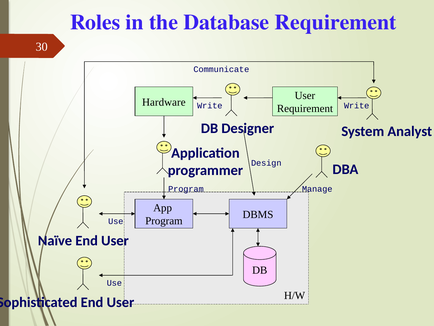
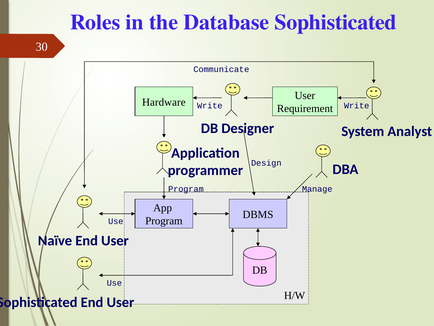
Database Requirement: Requirement -> Sophisticated (336, 22)
